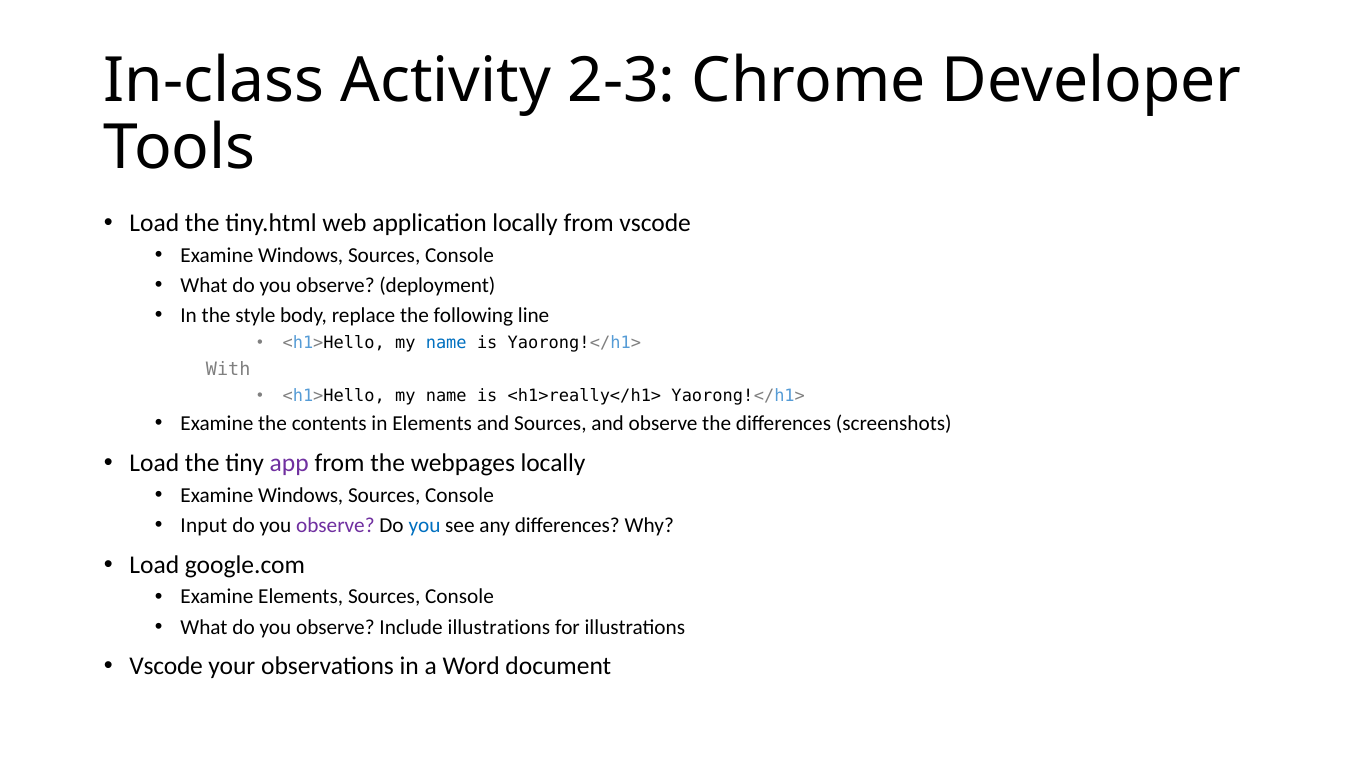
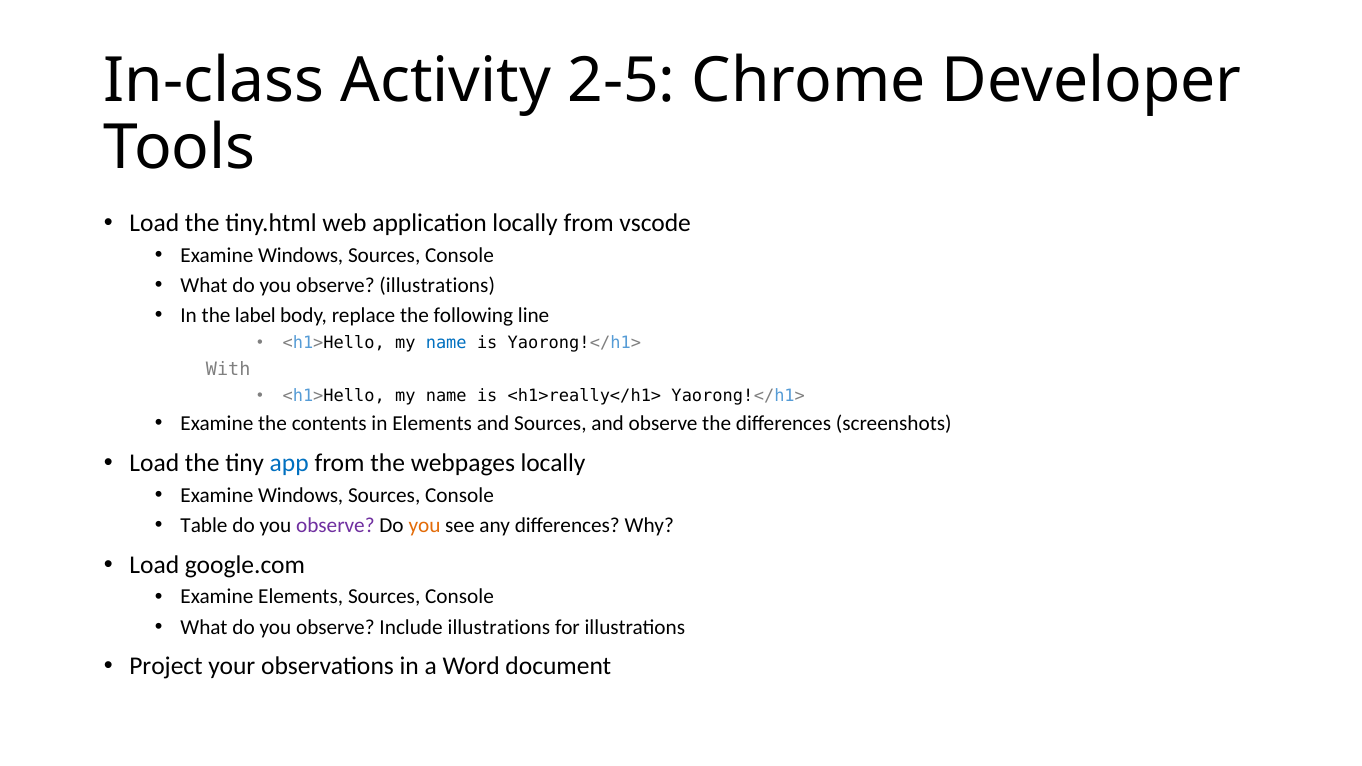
2-3: 2-3 -> 2-5 (622, 81)
observe deployment: deployment -> illustrations (437, 285)
style: style -> label (255, 315)
app colour: purple -> blue (289, 463)
Input: Input -> Table (204, 525)
you colour: blue -> orange (425, 525)
Vscode: Vscode -> Project (166, 667)
